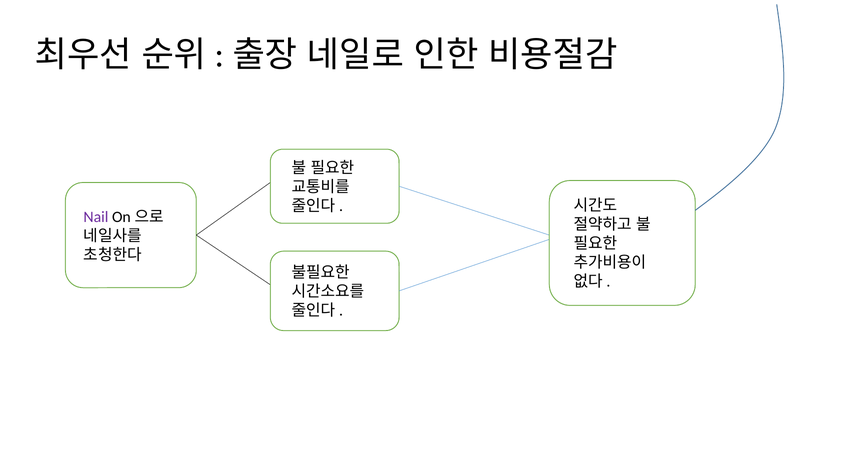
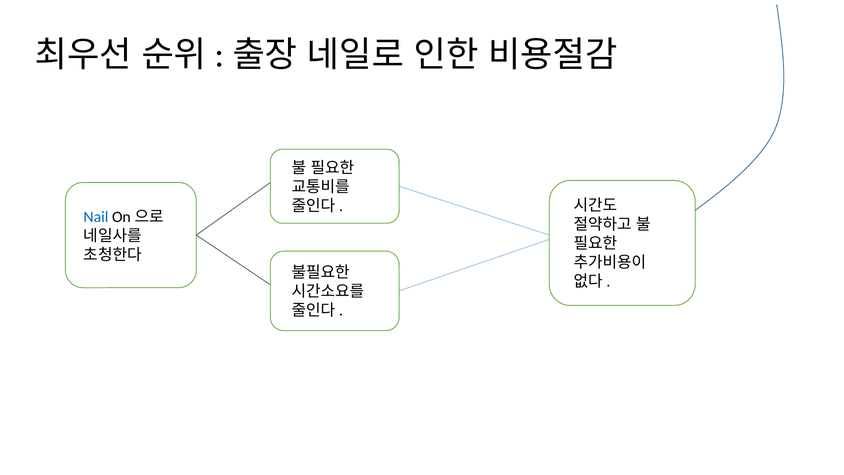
Nail colour: purple -> blue (96, 217)
